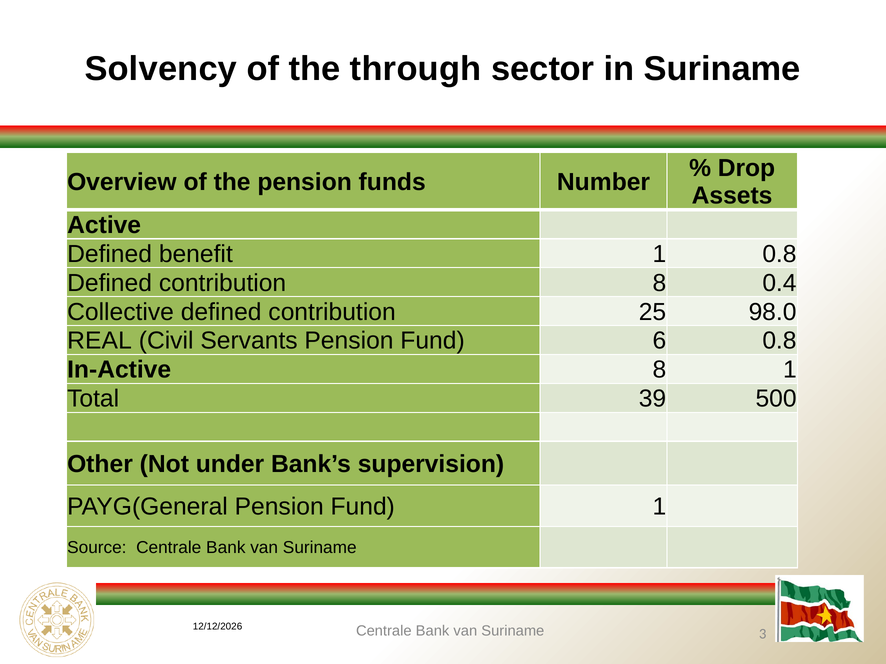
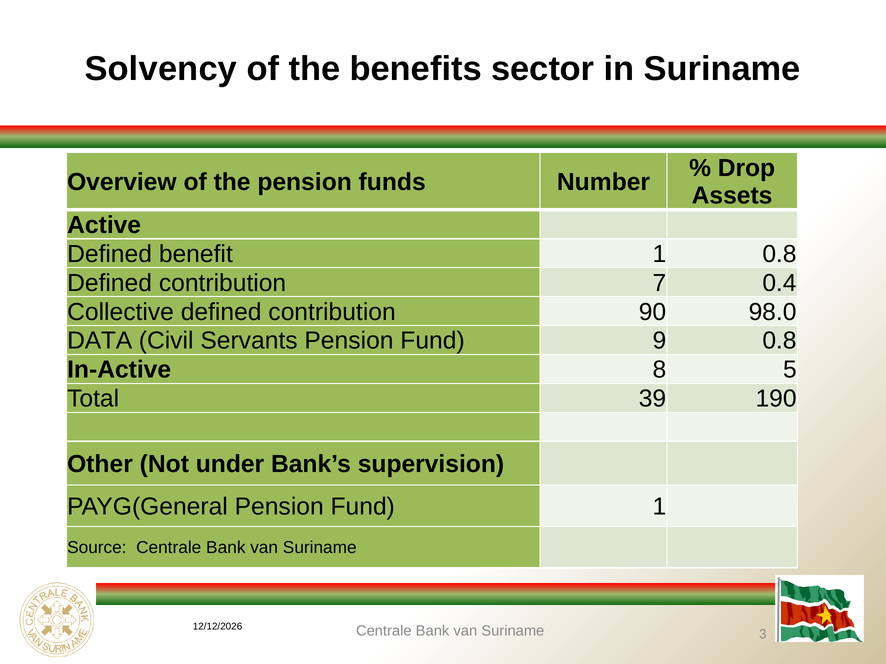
through: through -> benefits (416, 69)
contribution 8: 8 -> 7 (659, 283)
25: 25 -> 90 (652, 312)
REAL: REAL -> DATA (100, 341)
6: 6 -> 9 (659, 341)
8 1: 1 -> 5 (790, 370)
500: 500 -> 190 (776, 399)
